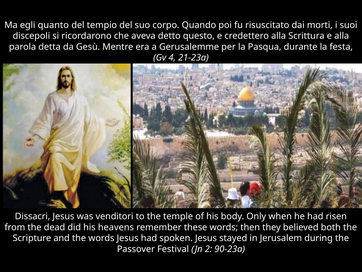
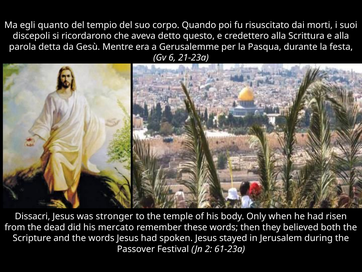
4: 4 -> 6 (172, 58)
venditori: venditori -> stronger (114, 216)
heavens: heavens -> mercato (116, 227)
90-23a: 90-23a -> 61-23a (230, 249)
